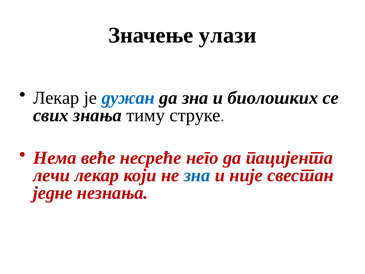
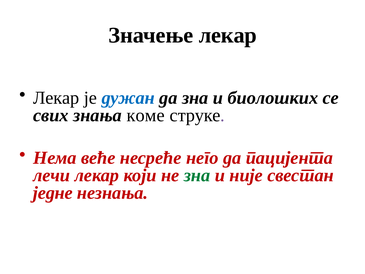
Значење улази: улази -> лекар (228, 35)
тиму: тиму -> коме (146, 115)
зна colour: blue -> green (197, 175)
